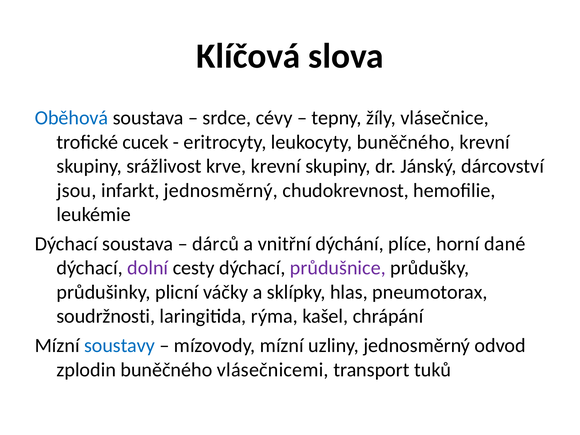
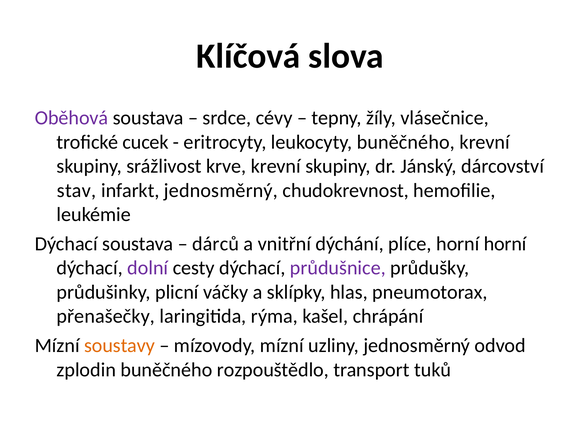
Oběhová colour: blue -> purple (72, 118)
jsou: jsou -> stav (77, 190)
horní dané: dané -> horní (505, 244)
soudržnosti: soudržnosti -> přenašečky (106, 316)
soustavy colour: blue -> orange (120, 346)
vlásečnicemi: vlásečnicemi -> rozpouštědlo (273, 370)
